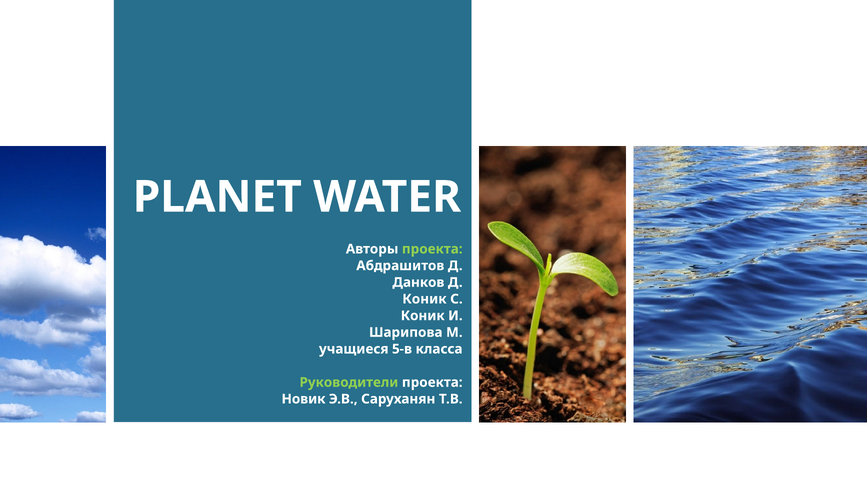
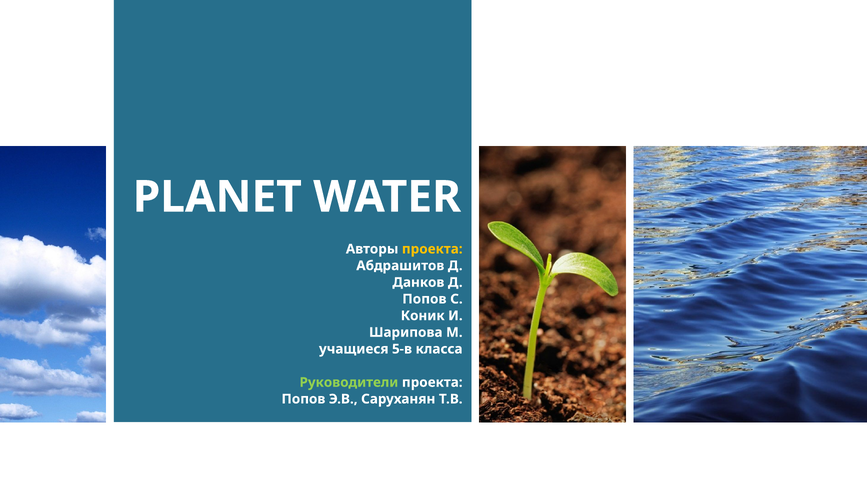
проекта colour: light green -> yellow (432, 249)
Коник: Коник -> Попов (424, 299)
Новик: Новик -> Попов (303, 400)
